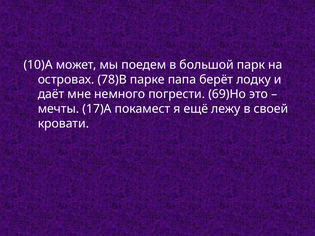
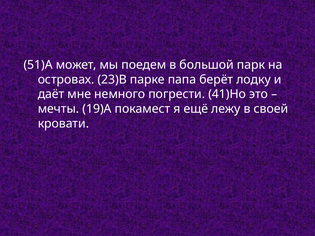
10)А: 10)А -> 51)А (38, 65)
78)В: 78)В -> 23)В (112, 80)
69)Но: 69)Но -> 41)Но (227, 94)
17)А: 17)А -> 19)А (97, 109)
